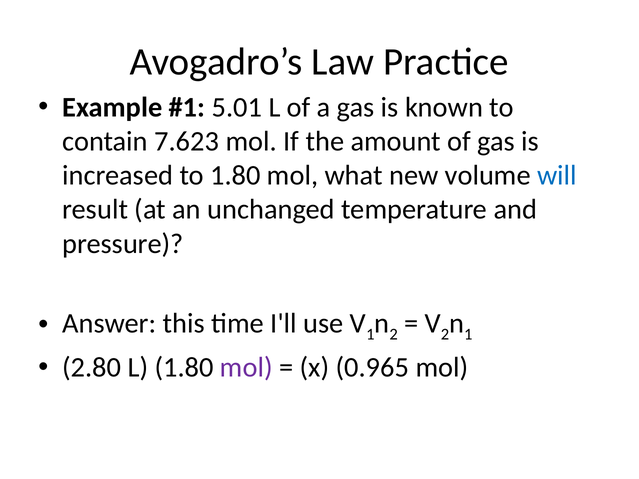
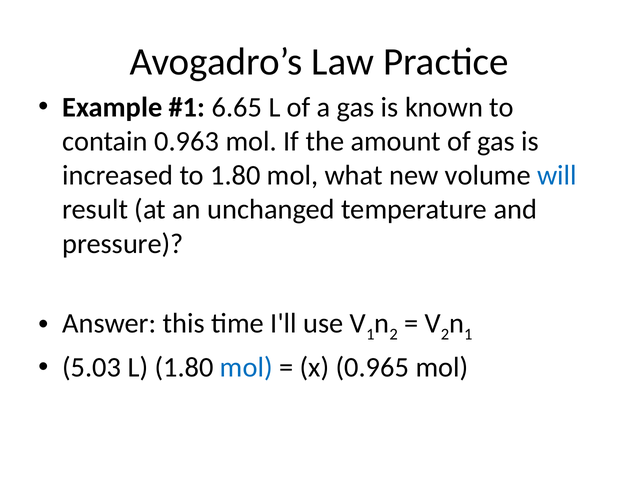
5.01: 5.01 -> 6.65 (237, 107)
7.623: 7.623 -> 0.963 (187, 142)
2.80: 2.80 -> 5.03 (92, 368)
mol colour: purple -> blue (246, 368)
